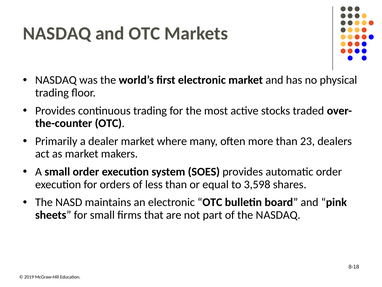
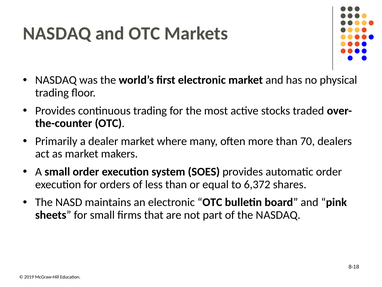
23: 23 -> 70 (307, 141)
3,598: 3,598 -> 6,372 (257, 184)
